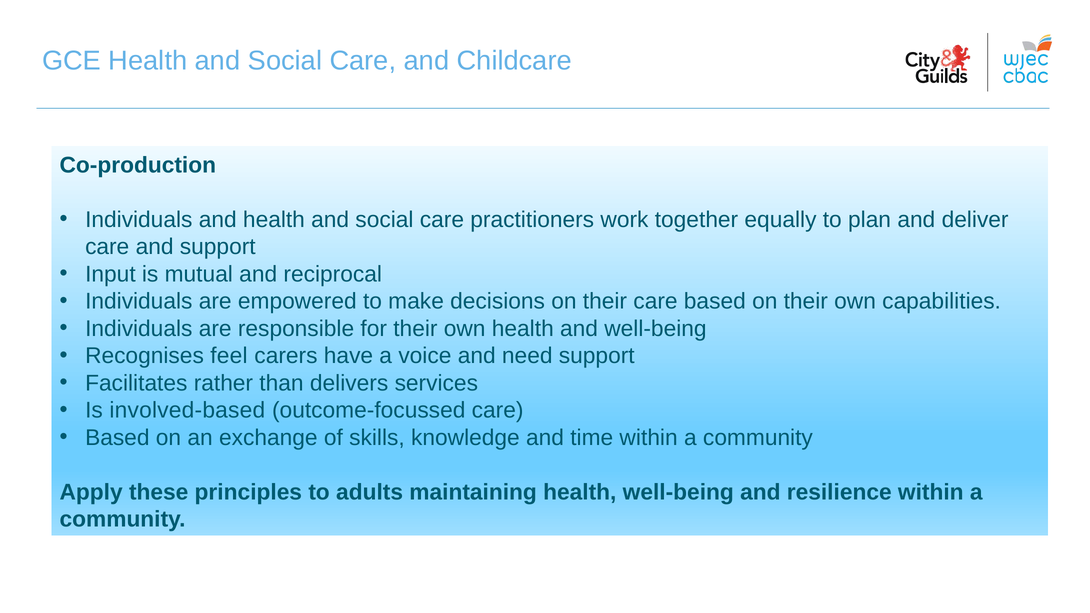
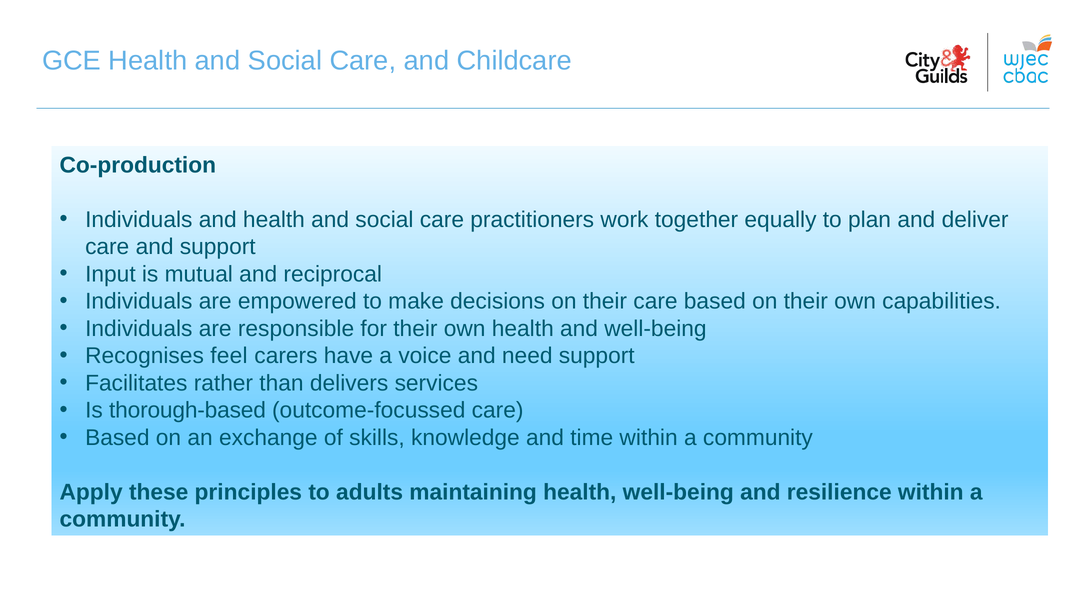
involved-based: involved-based -> thorough-based (188, 411)
